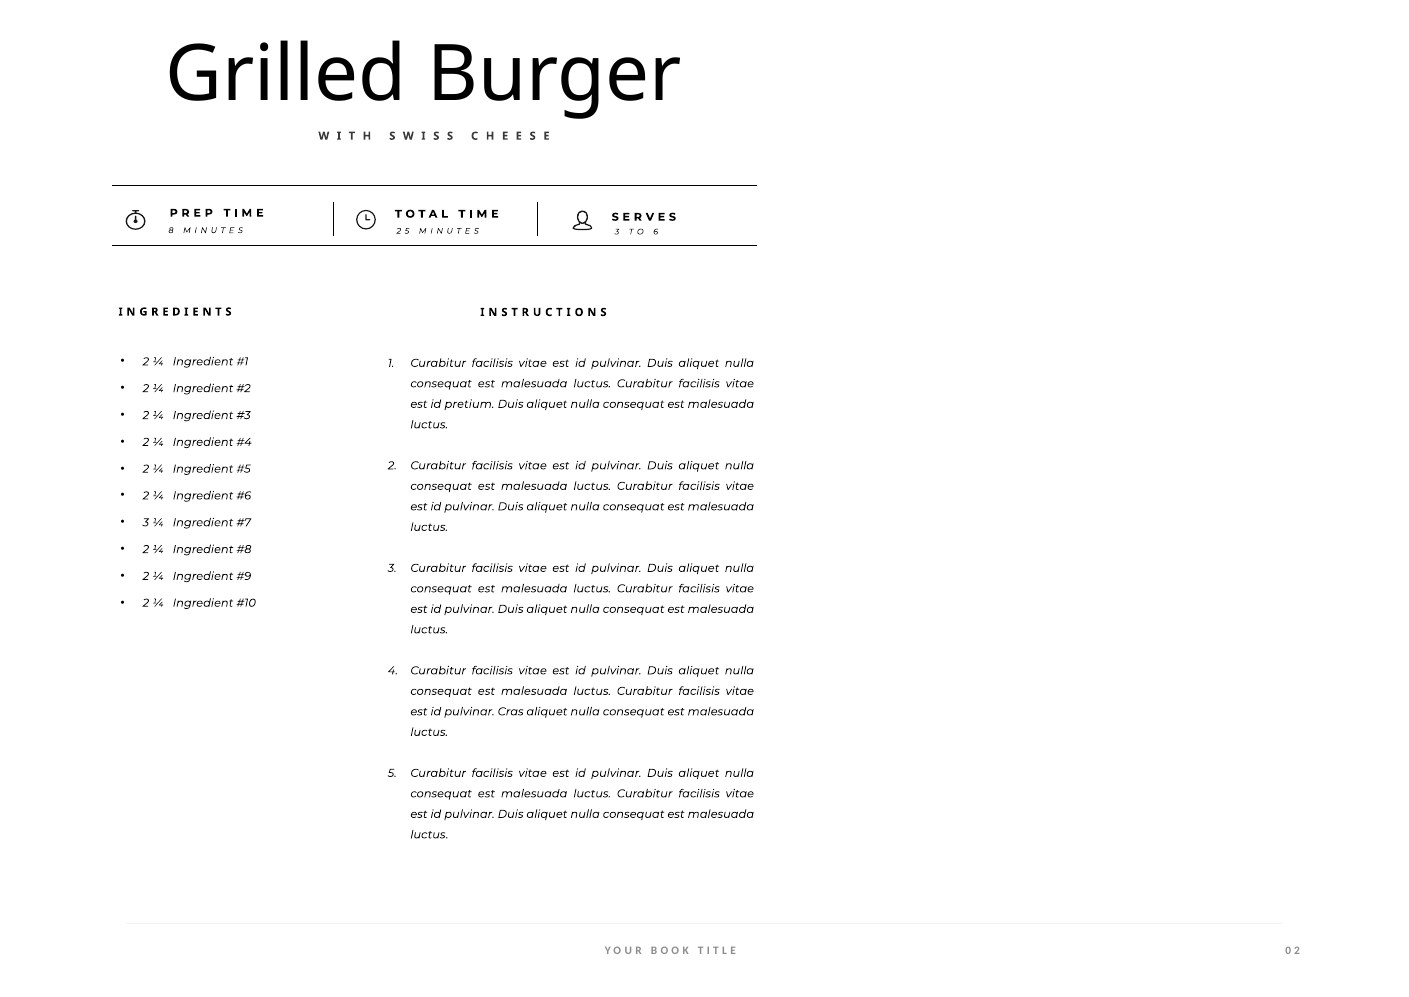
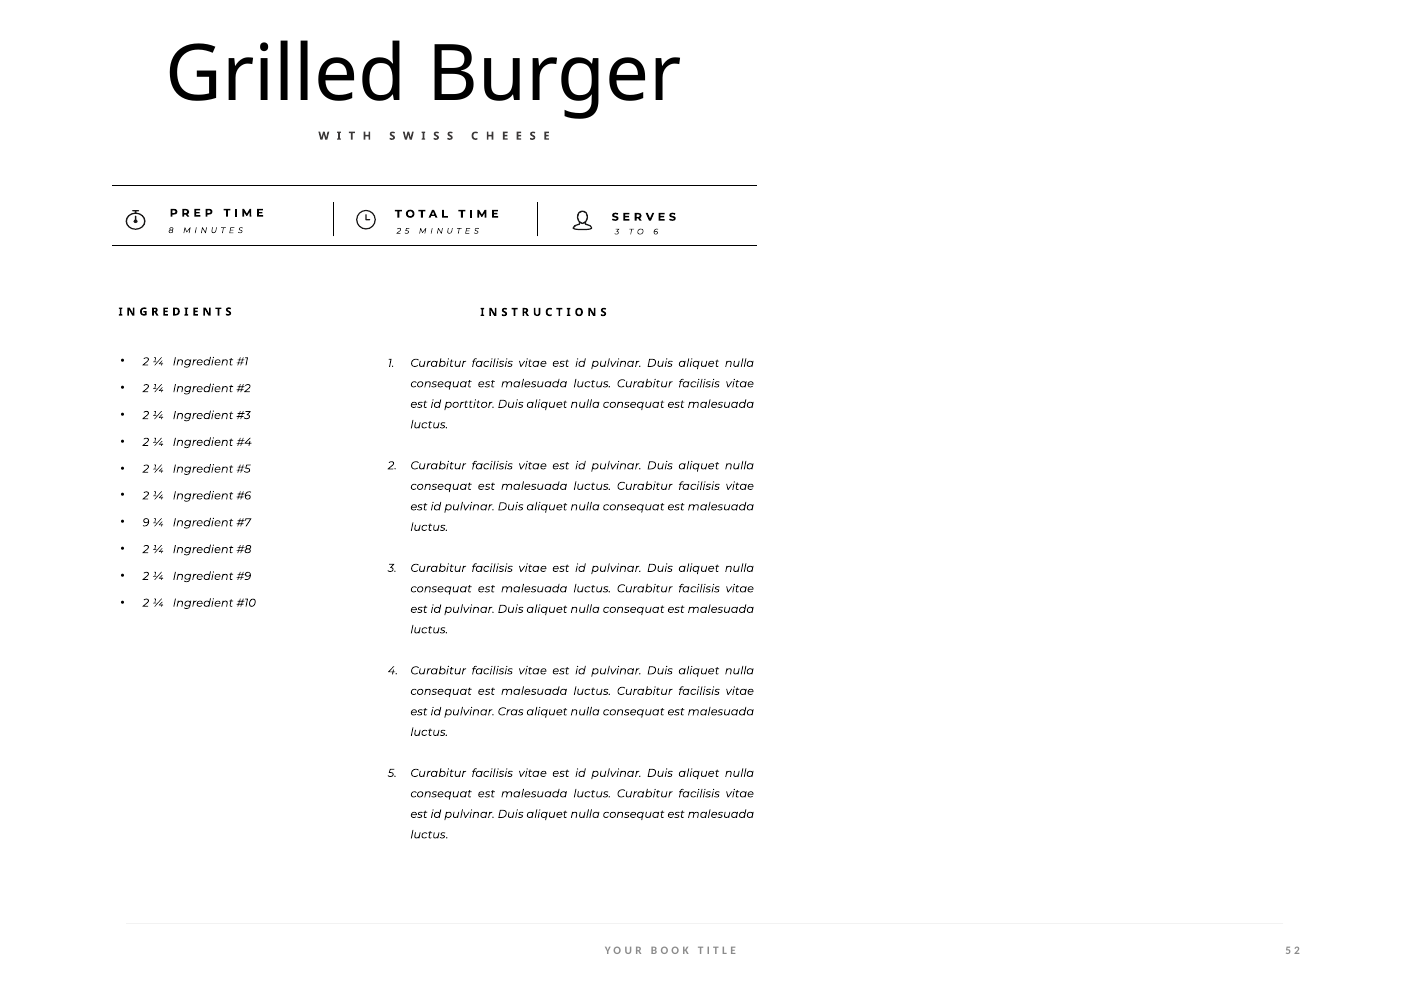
pretium: pretium -> porttitor (470, 404)
3: 3 -> 9 (146, 522)
0: 0 -> 5 (1288, 951)
